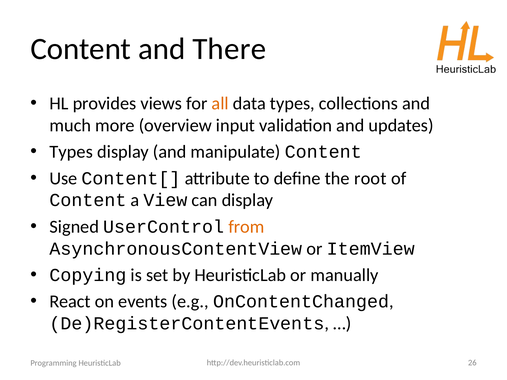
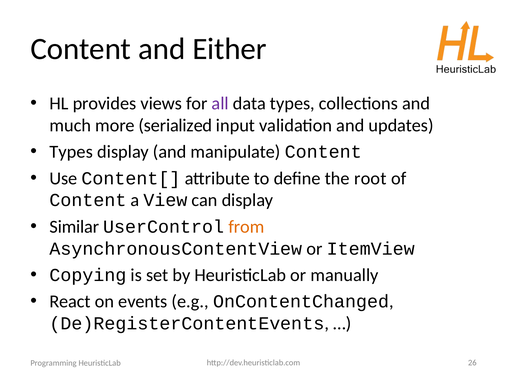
There: There -> Either (229, 49)
all colour: orange -> purple (220, 104)
overview: overview -> serialized (175, 125)
Signed: Signed -> Similar (74, 227)
